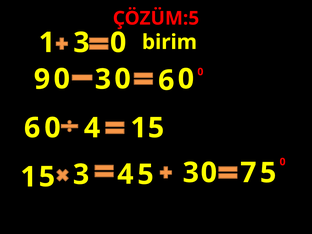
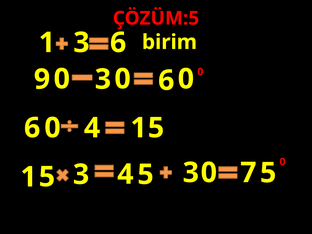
3 0: 0 -> 6 (118, 43)
